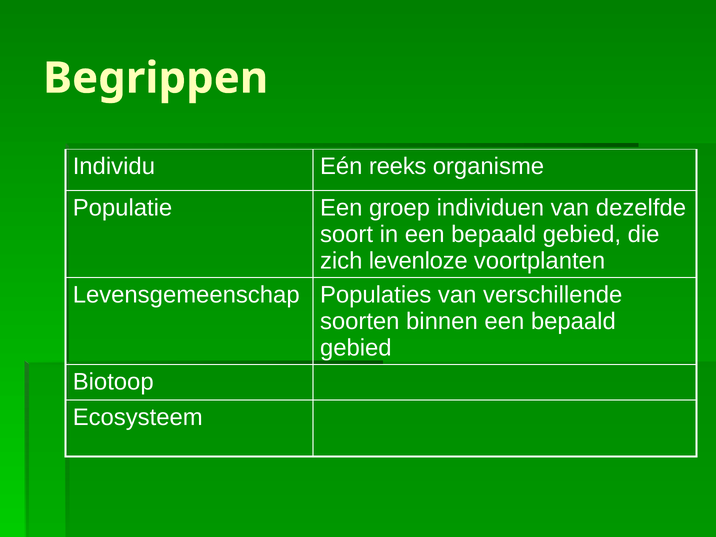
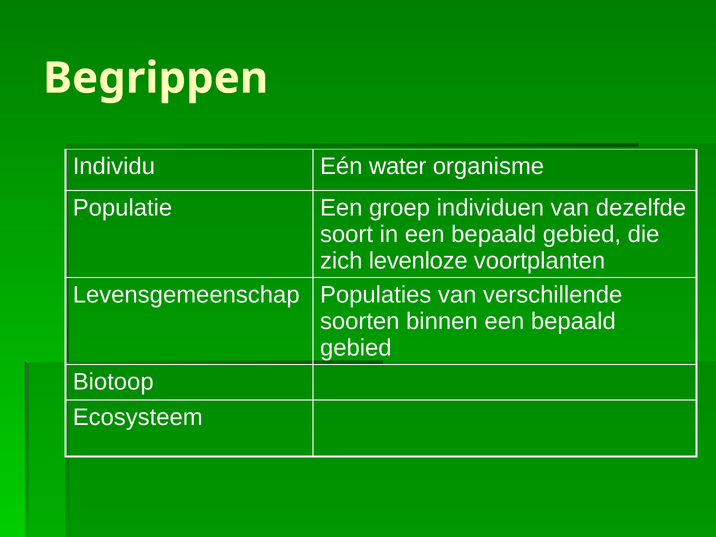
reeks: reeks -> water (398, 166)
